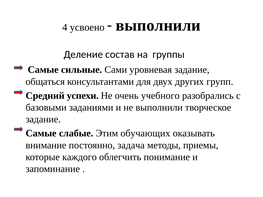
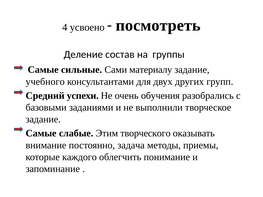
выполнили: выполнили -> посмотреть (158, 25)
уровневая: уровневая -> материалу (151, 70)
общаться: общаться -> учебного (45, 82)
учебного: учебного -> обучения (160, 96)
обучающих: обучающих -> творческого (145, 133)
